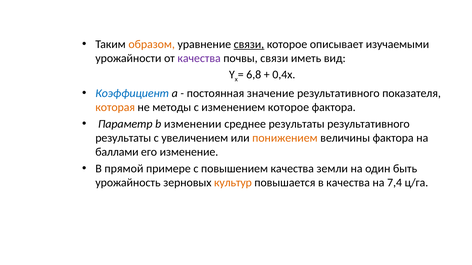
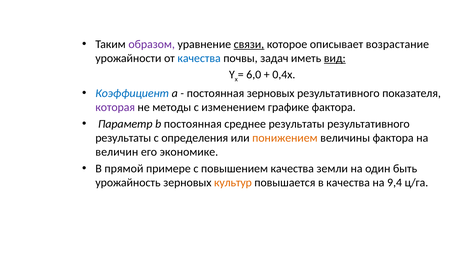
образом colour: orange -> purple (152, 44)
изучаемыми: изучаемыми -> возрастание (397, 44)
качества colour: purple -> blue (199, 58)
почвы связи: связи -> задач (274, 58)
вид underline: none -> present (335, 58)
6,8: 6,8 -> 6,0 (254, 75)
постоянная значение: значение -> зерновых (271, 93)
которая colour: orange -> purple (115, 108)
изменением которое: которое -> графике (288, 108)
b изменении: изменении -> постоянная (193, 124)
увеличением: увеличением -> определения (195, 138)
баллами: баллами -> величин (117, 152)
изменение: изменение -> экономике (189, 152)
7,4: 7,4 -> 9,4 (395, 183)
